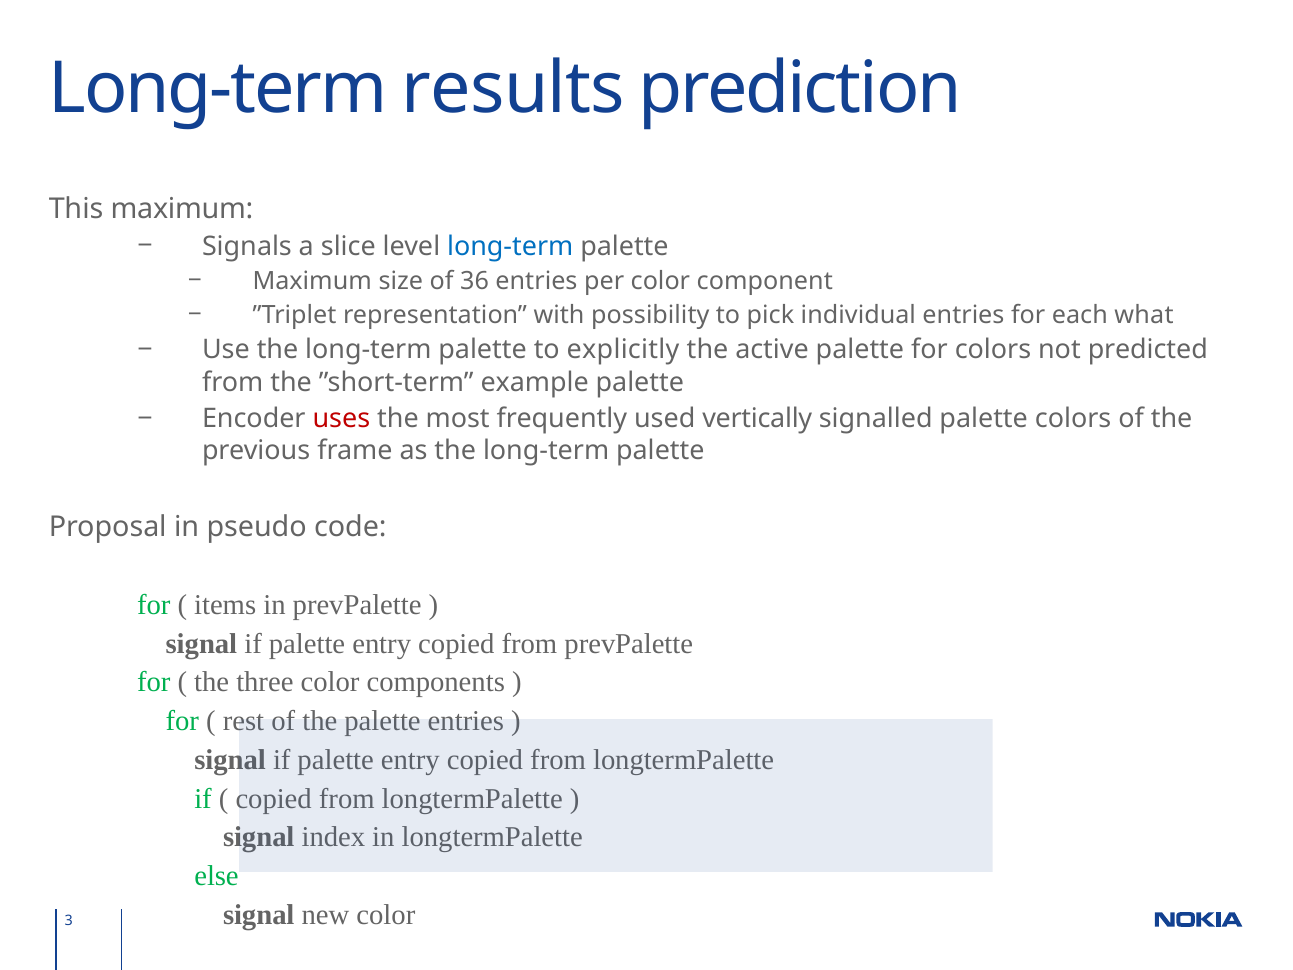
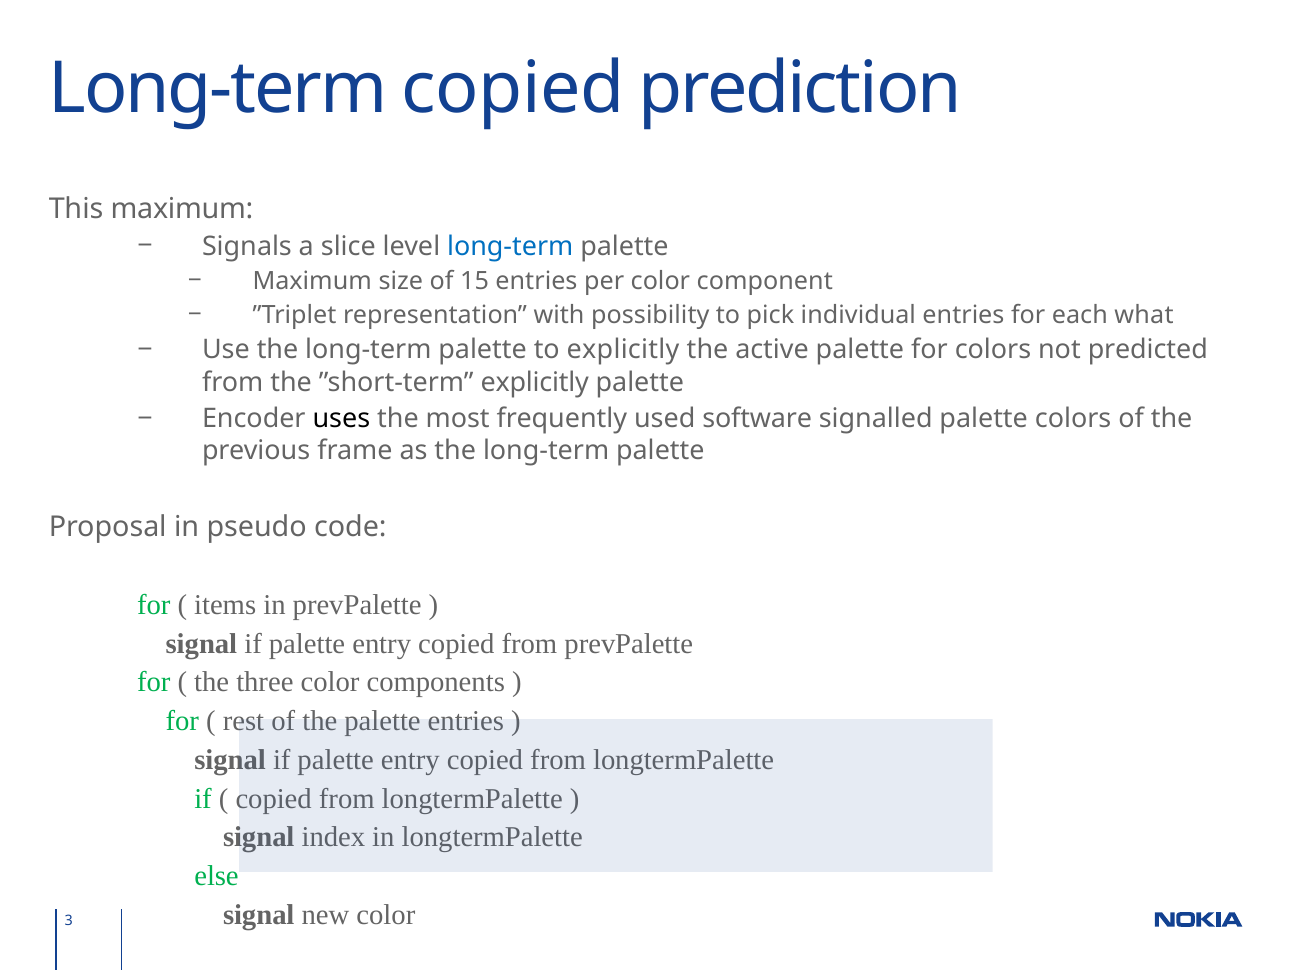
Long-term results: results -> copied (513, 89)
36: 36 -> 15 (475, 281)
”short-term example: example -> explicitly (535, 382)
uses colour: red -> black (341, 419)
vertically: vertically -> software (757, 419)
